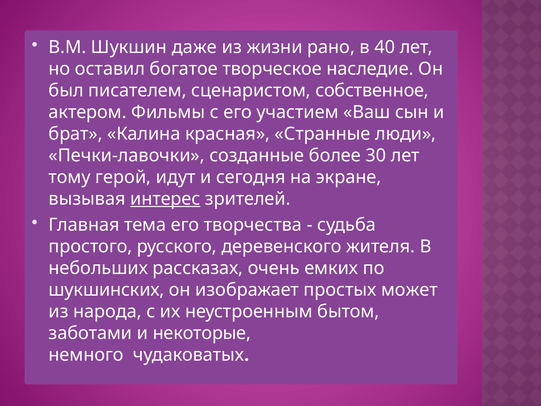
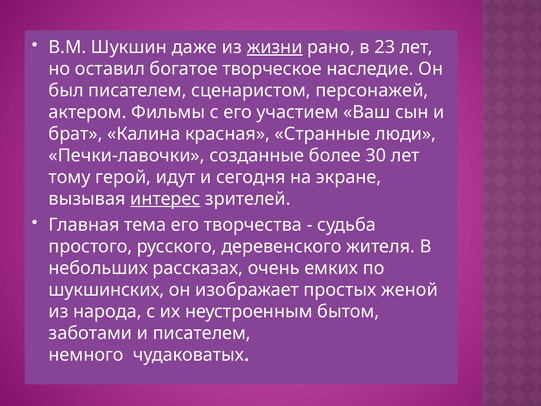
жизни underline: none -> present (275, 47)
40: 40 -> 23 (385, 47)
собственное: собственное -> персонажей (372, 90)
может: может -> женой (409, 290)
и некоторые: некоторые -> писателем (202, 333)
